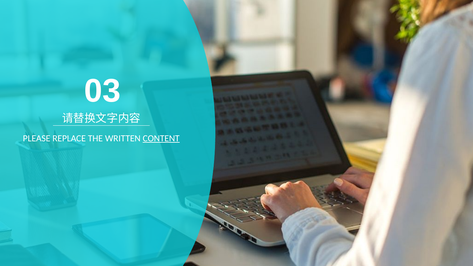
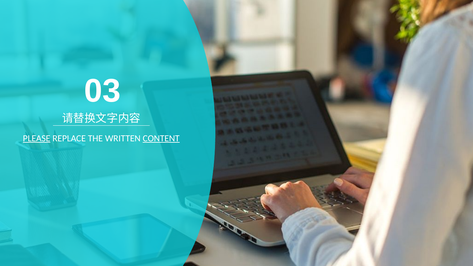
PLEASE underline: none -> present (37, 138)
